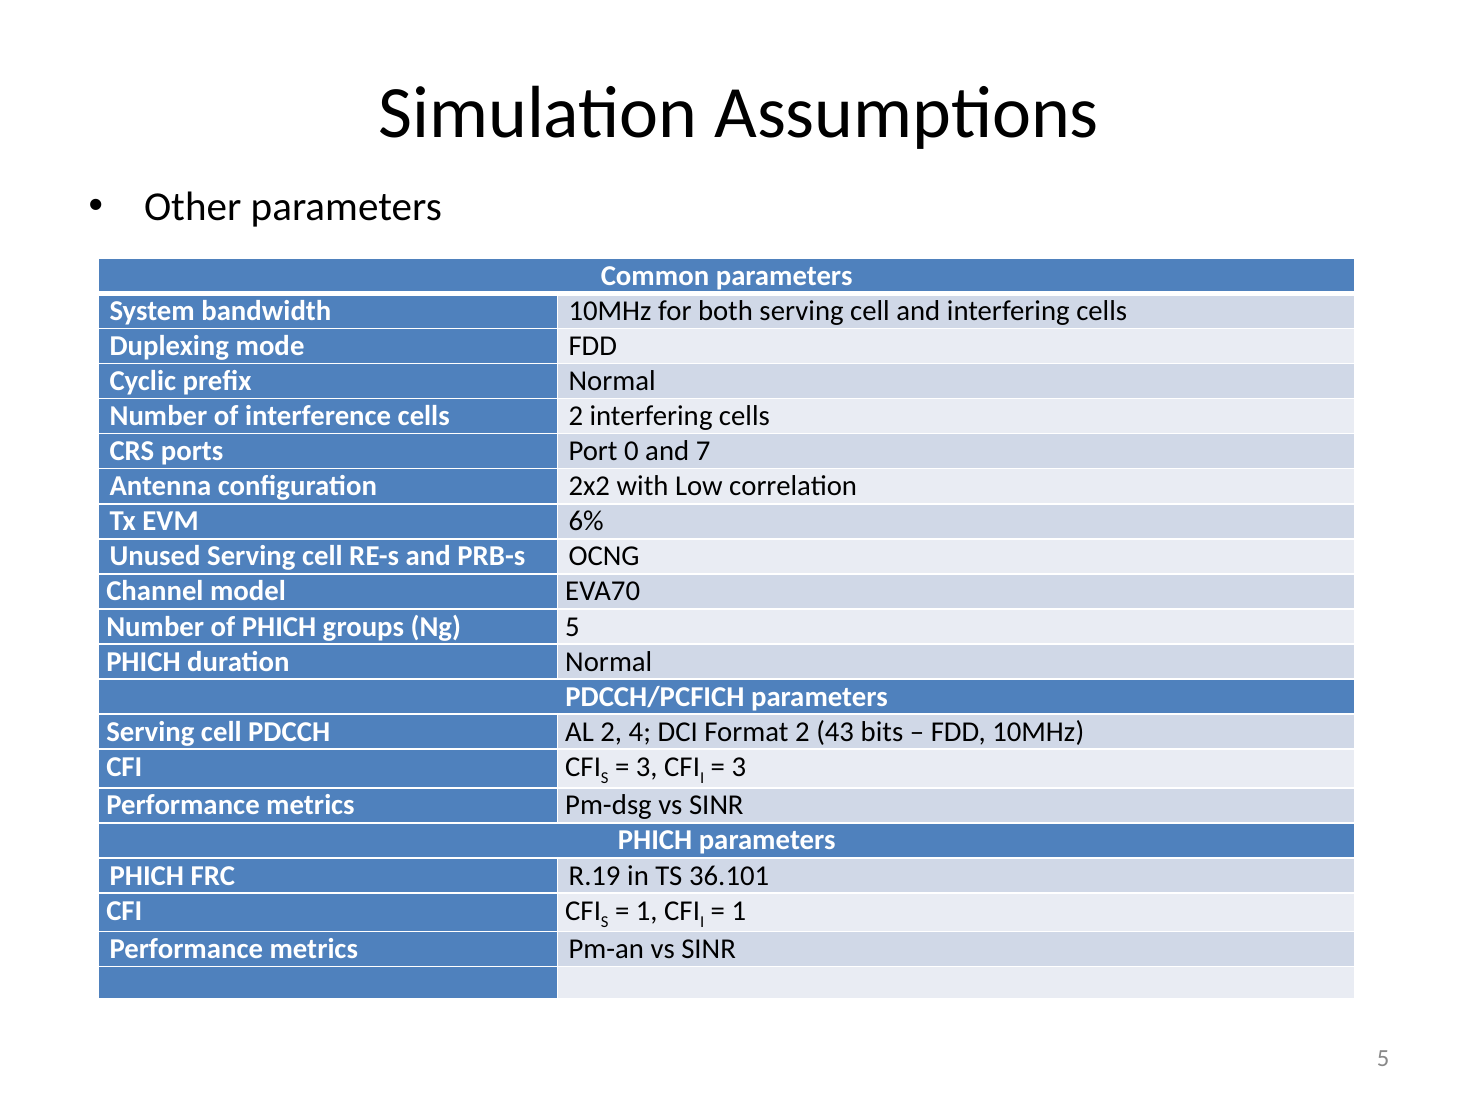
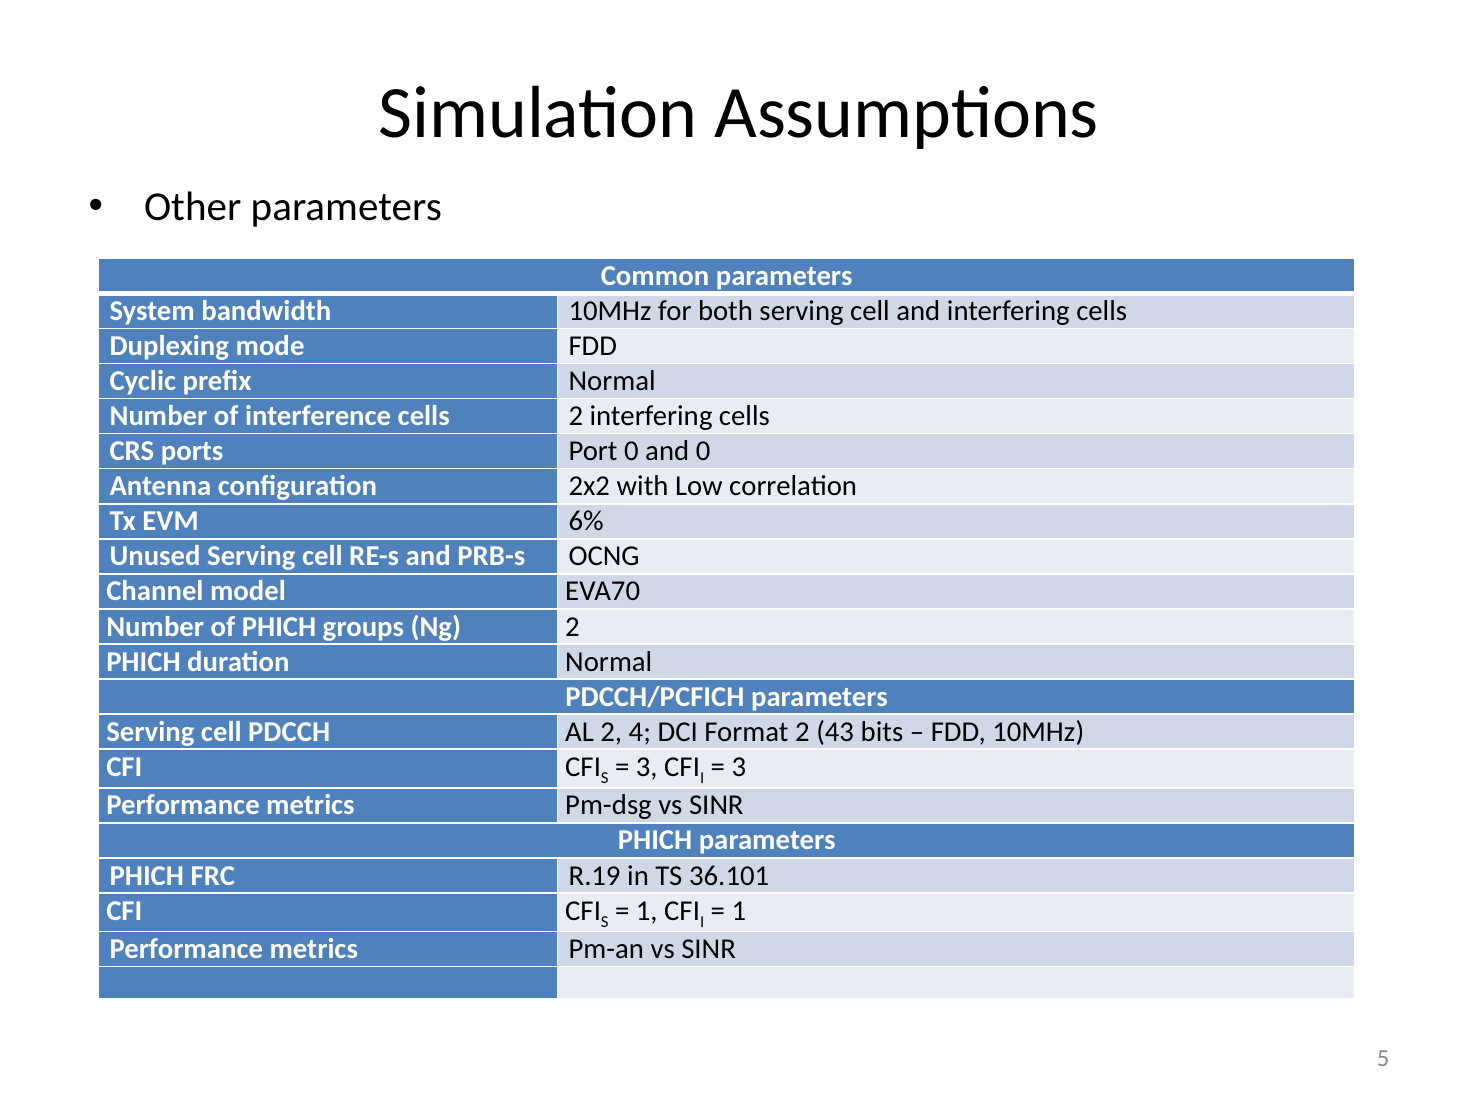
and 7: 7 -> 0 (703, 452)
Ng 5: 5 -> 2 (573, 627)
